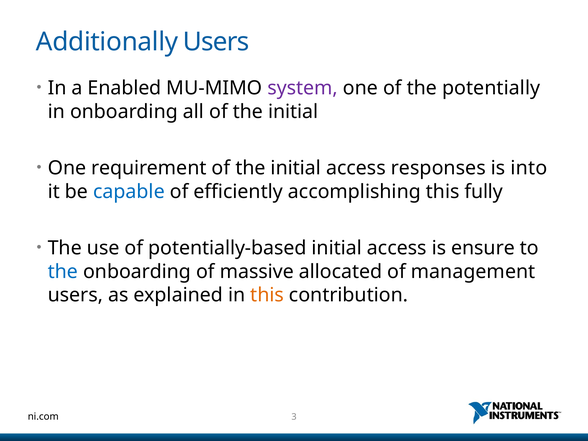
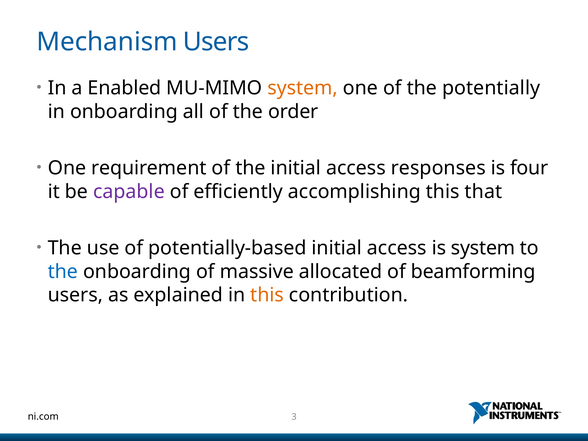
Additionally: Additionally -> Mechanism (107, 42)
system colour: purple -> orange (303, 88)
all of the initial: initial -> order (293, 112)
into: into -> four (529, 168)
capable colour: blue -> purple (129, 192)
fully: fully -> that (483, 192)
is ensure: ensure -> system (483, 248)
management: management -> beamforming (473, 272)
